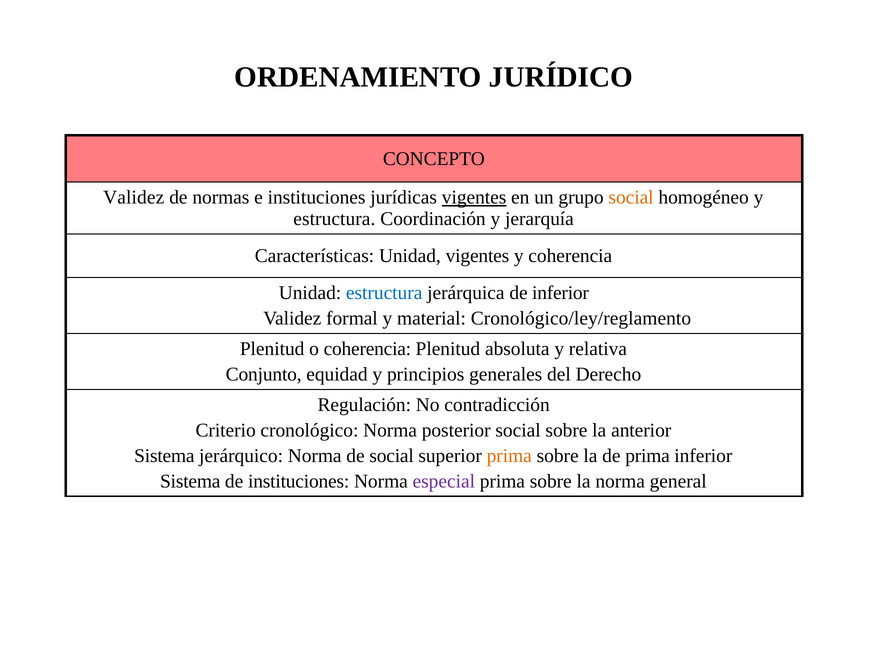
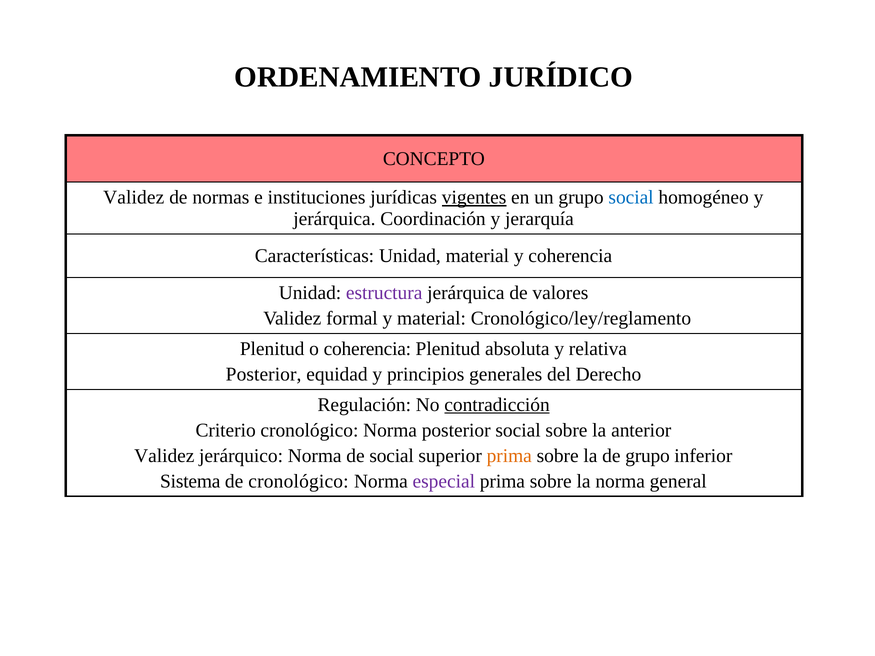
social colour: orange -> blue (631, 197)
estructura: estructura -> jerárquica (334, 219)
Unidad vigentes: vigentes -> material (477, 256)
estructura colour: blue -> purple (384, 293)
de inferior: inferior -> valores (560, 293)
Conjunto: Conjunto -> Posterior (264, 375)
contradicción underline: none -> present (497, 405)
Sistema: Sistema -> Validez (164, 456)
de prima: prima -> grupo (648, 456)
de instituciones: instituciones -> cronológico (298, 481)
